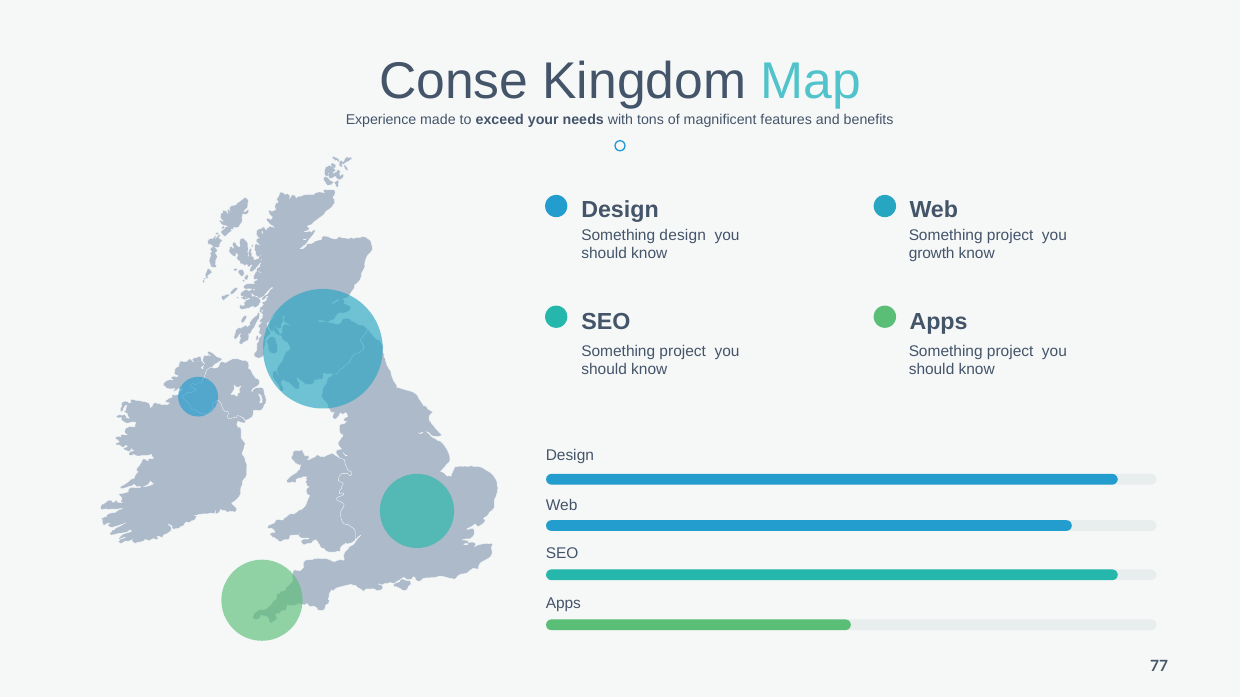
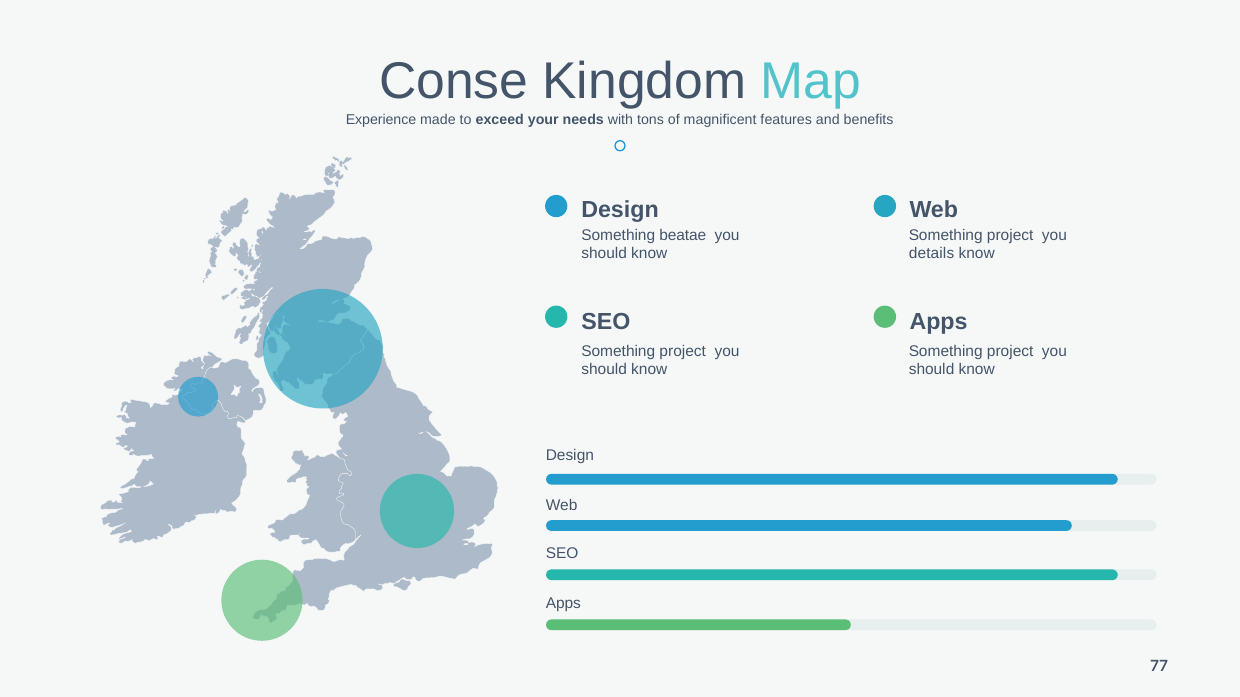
Something design: design -> beatae (683, 235)
growth: growth -> details (932, 254)
